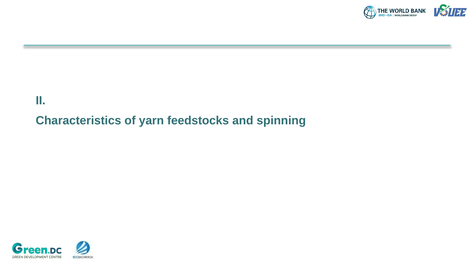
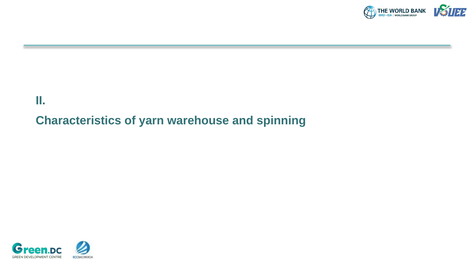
feedstocks: feedstocks -> warehouse (198, 120)
